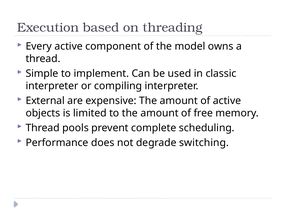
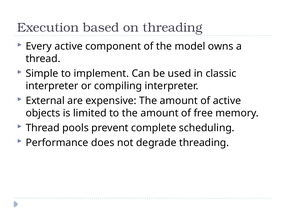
degrade switching: switching -> threading (204, 142)
